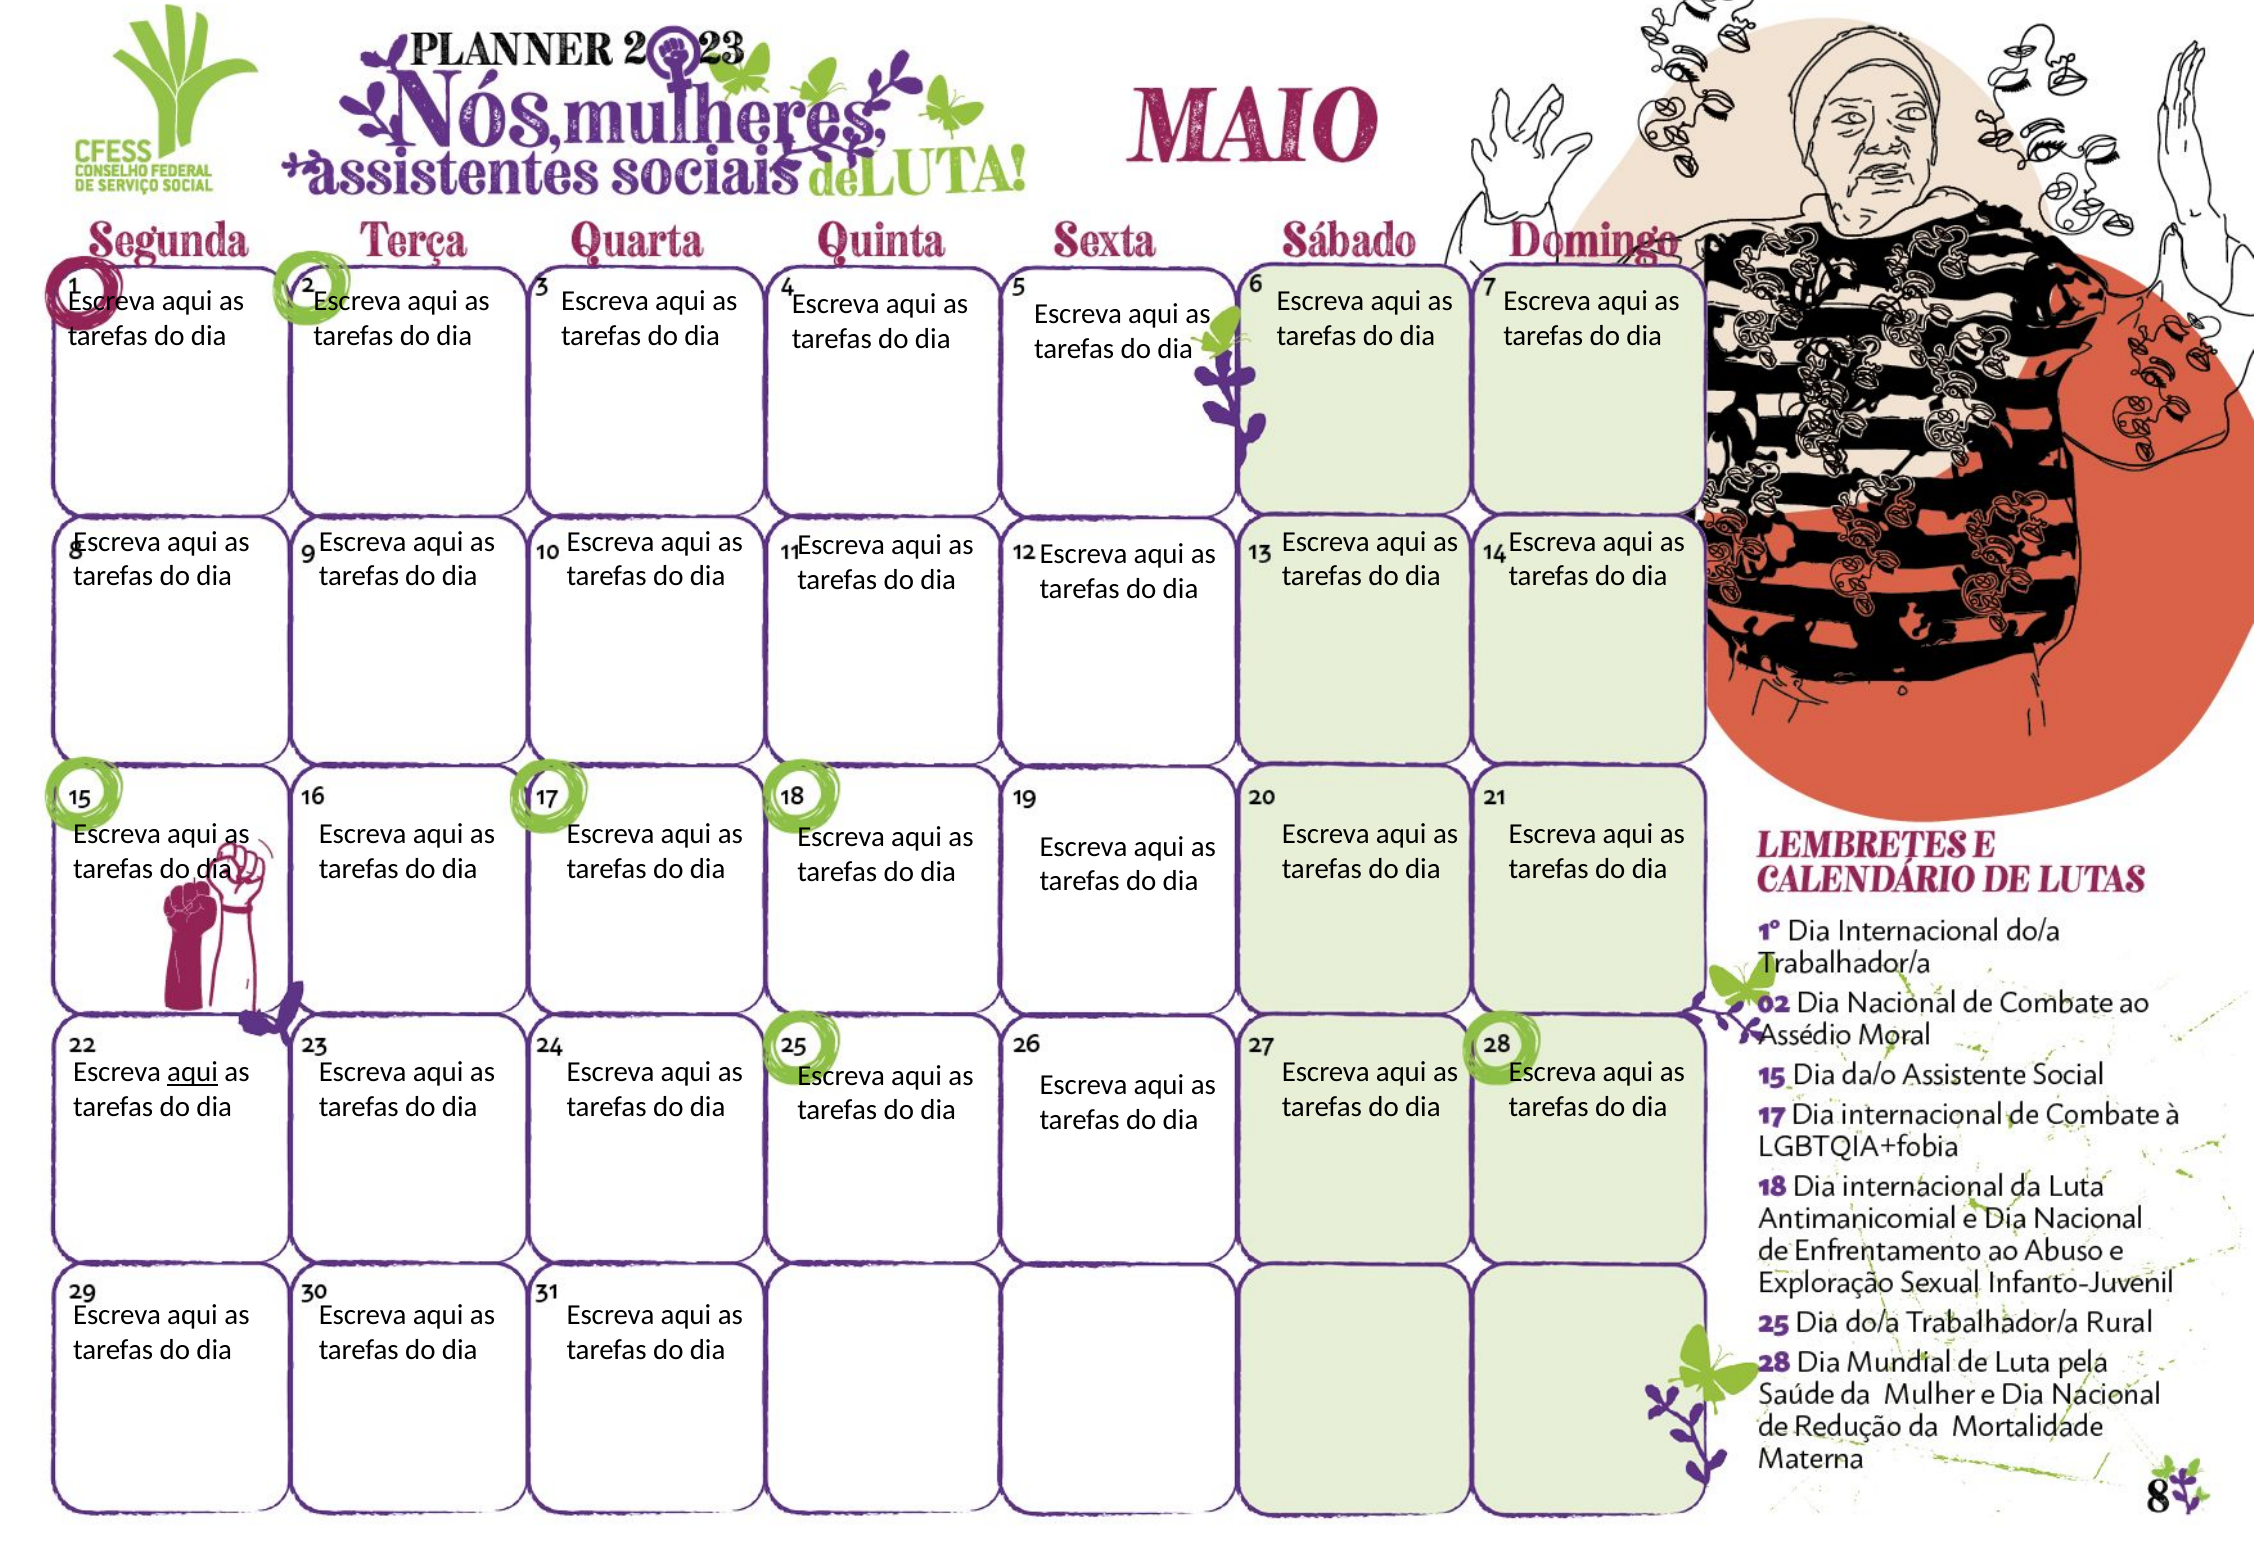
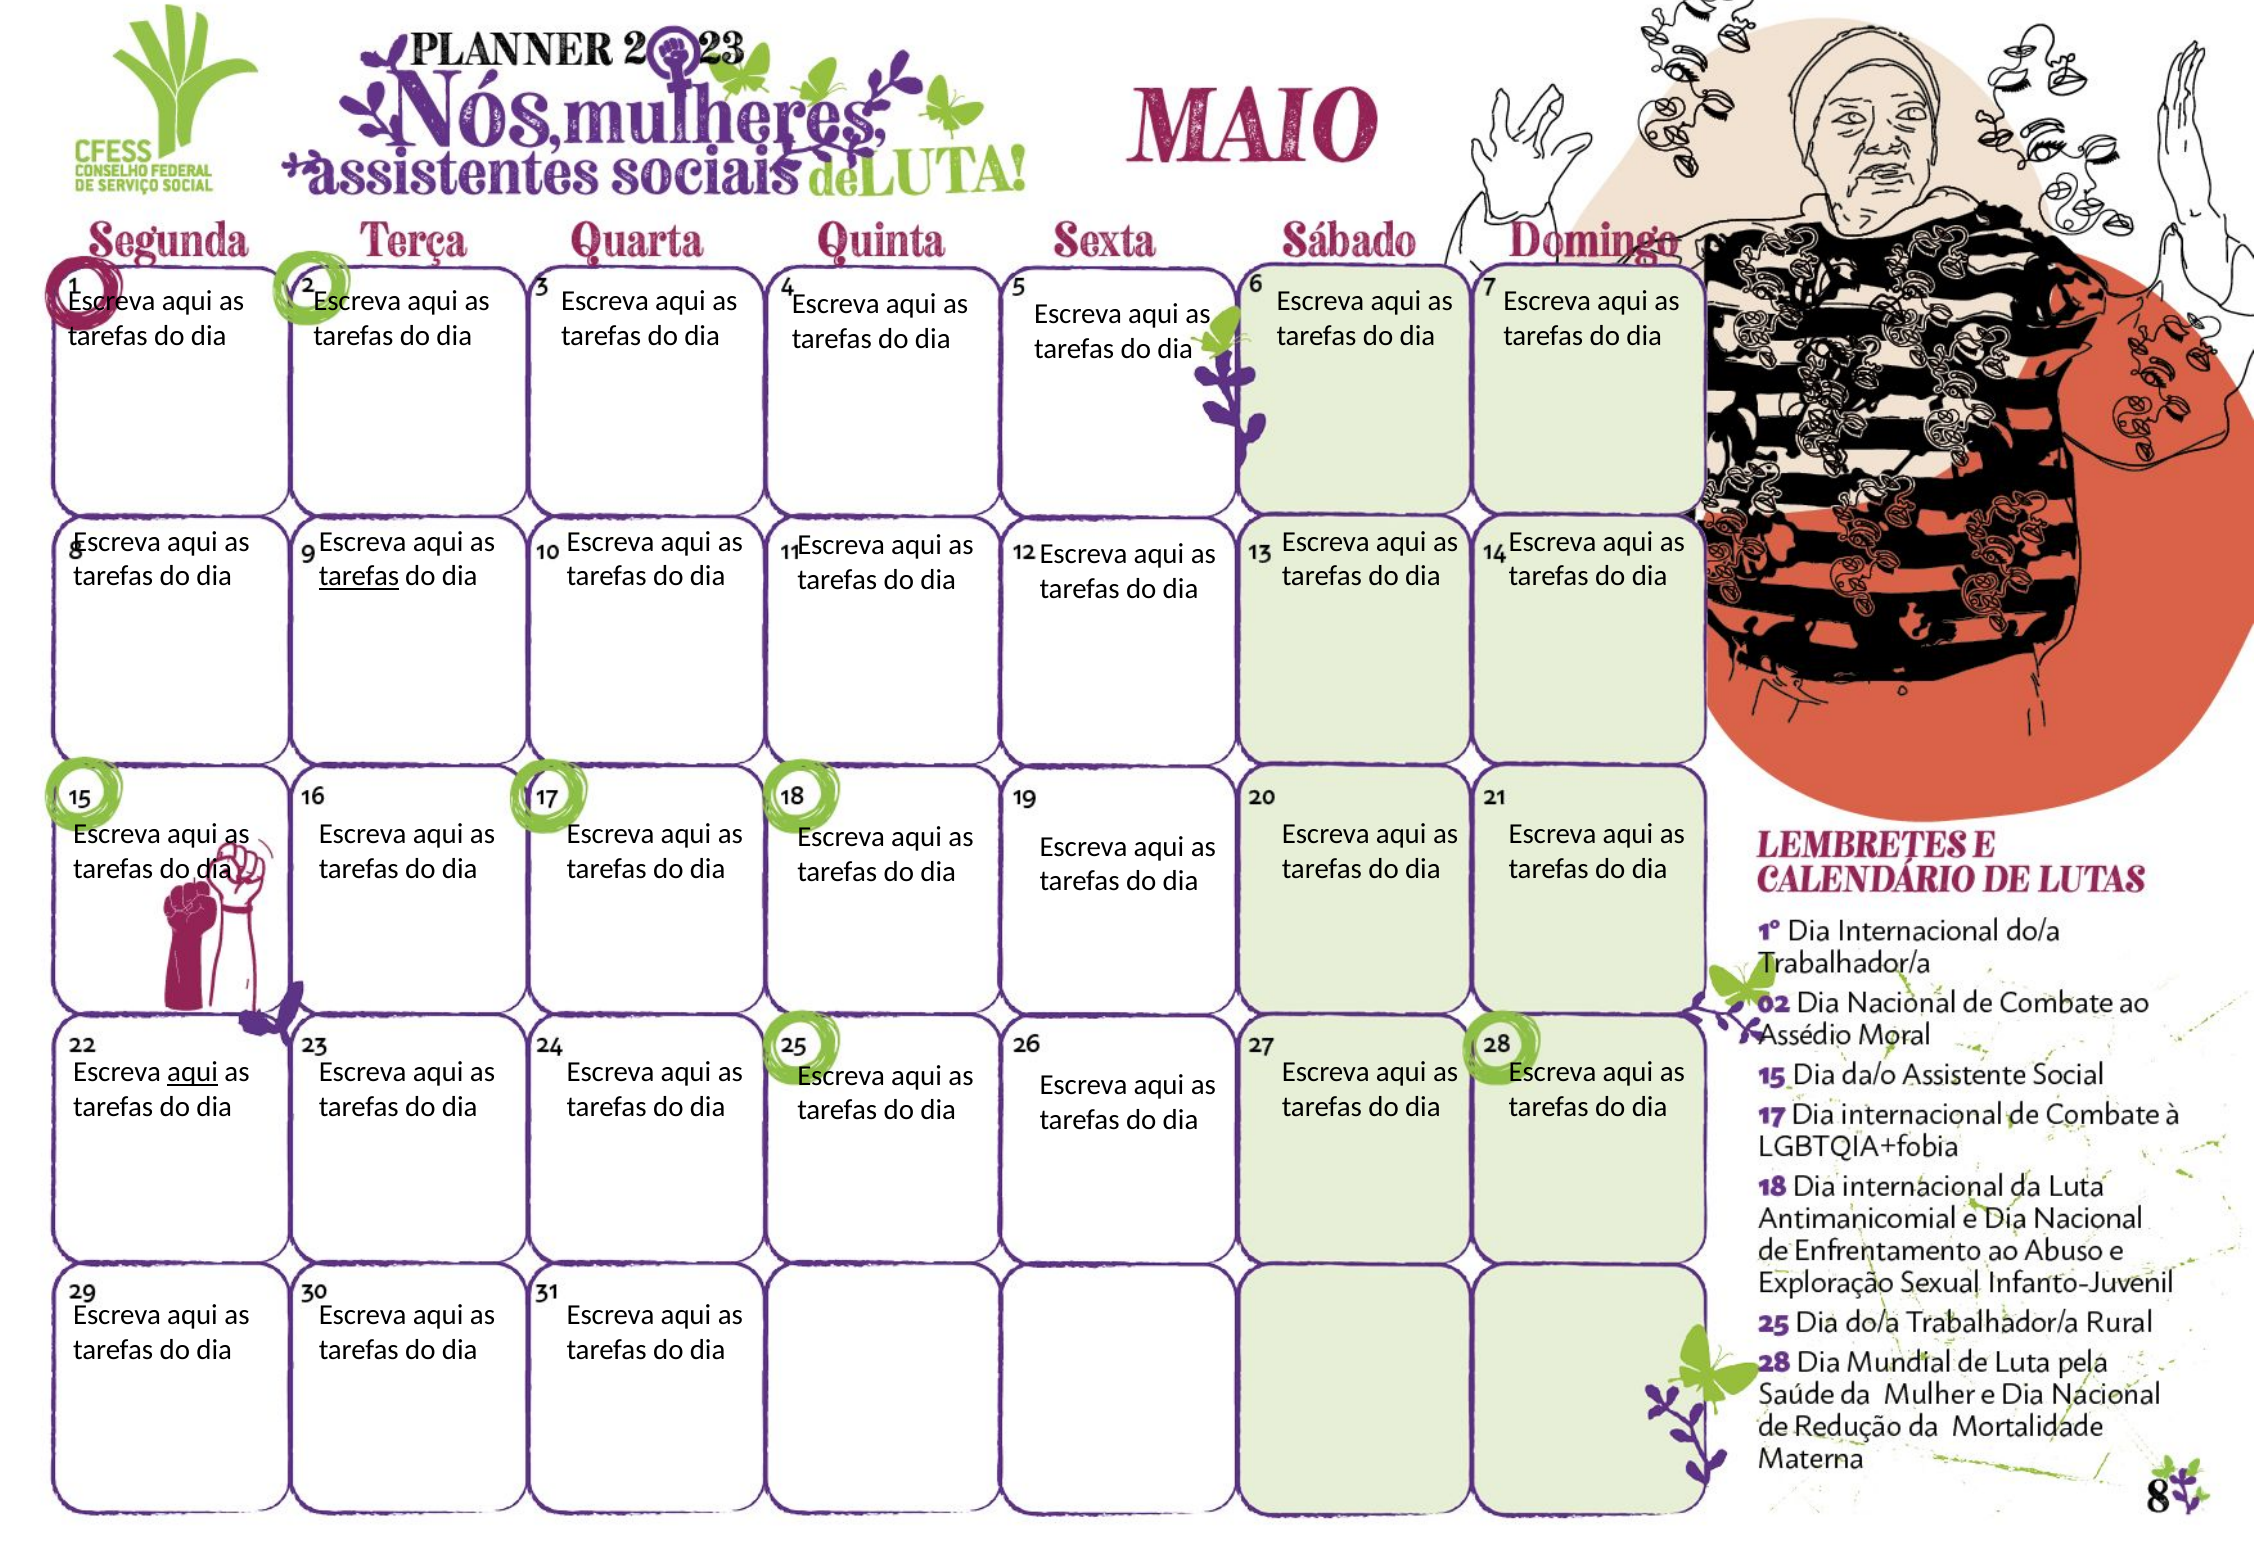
tarefas underline: none -> present (359, 577)
